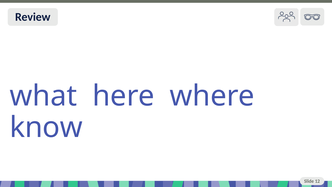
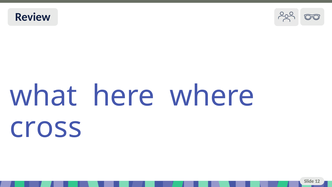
know: know -> cross (46, 127)
